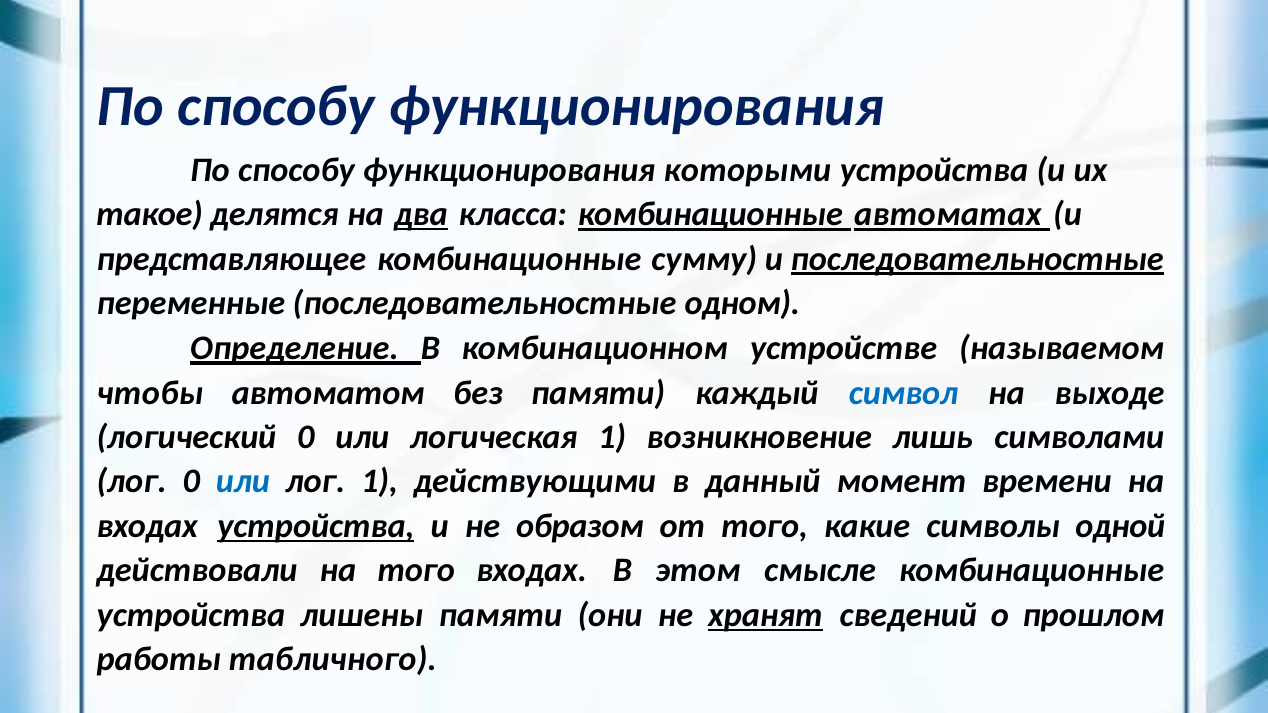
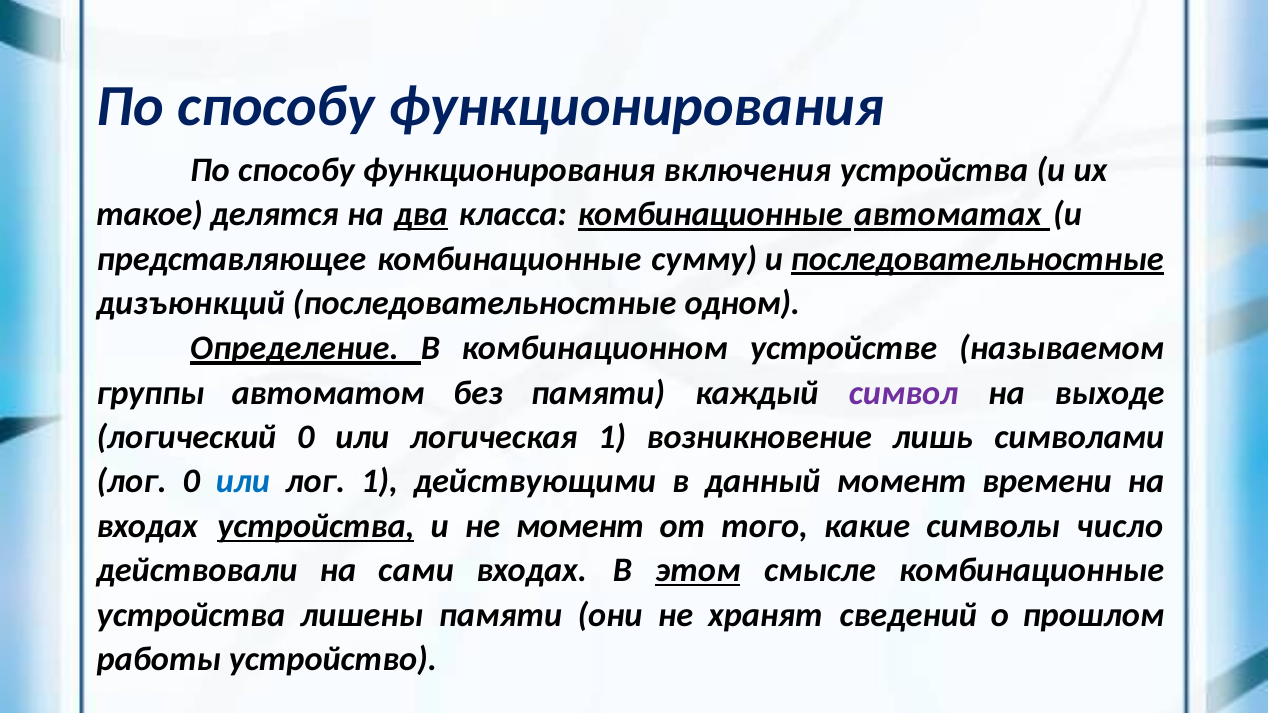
которыми: которыми -> включения (747, 170)
переменные: переменные -> дизъюнкций (191, 304)
чтобы: чтобы -> группы (150, 393)
символ colour: blue -> purple (904, 393)
не образом: образом -> момент (580, 526)
одной: одной -> число (1120, 526)
на того: того -> сами (416, 571)
этом underline: none -> present (698, 571)
хранят underline: present -> none (765, 615)
табличного: табличного -> устройство (333, 660)
